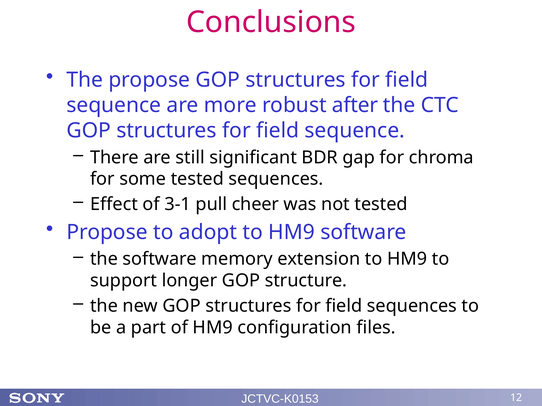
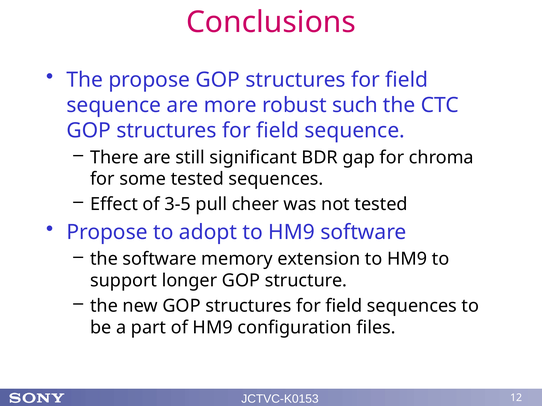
after: after -> such (355, 105)
3-1: 3-1 -> 3-5 (178, 205)
